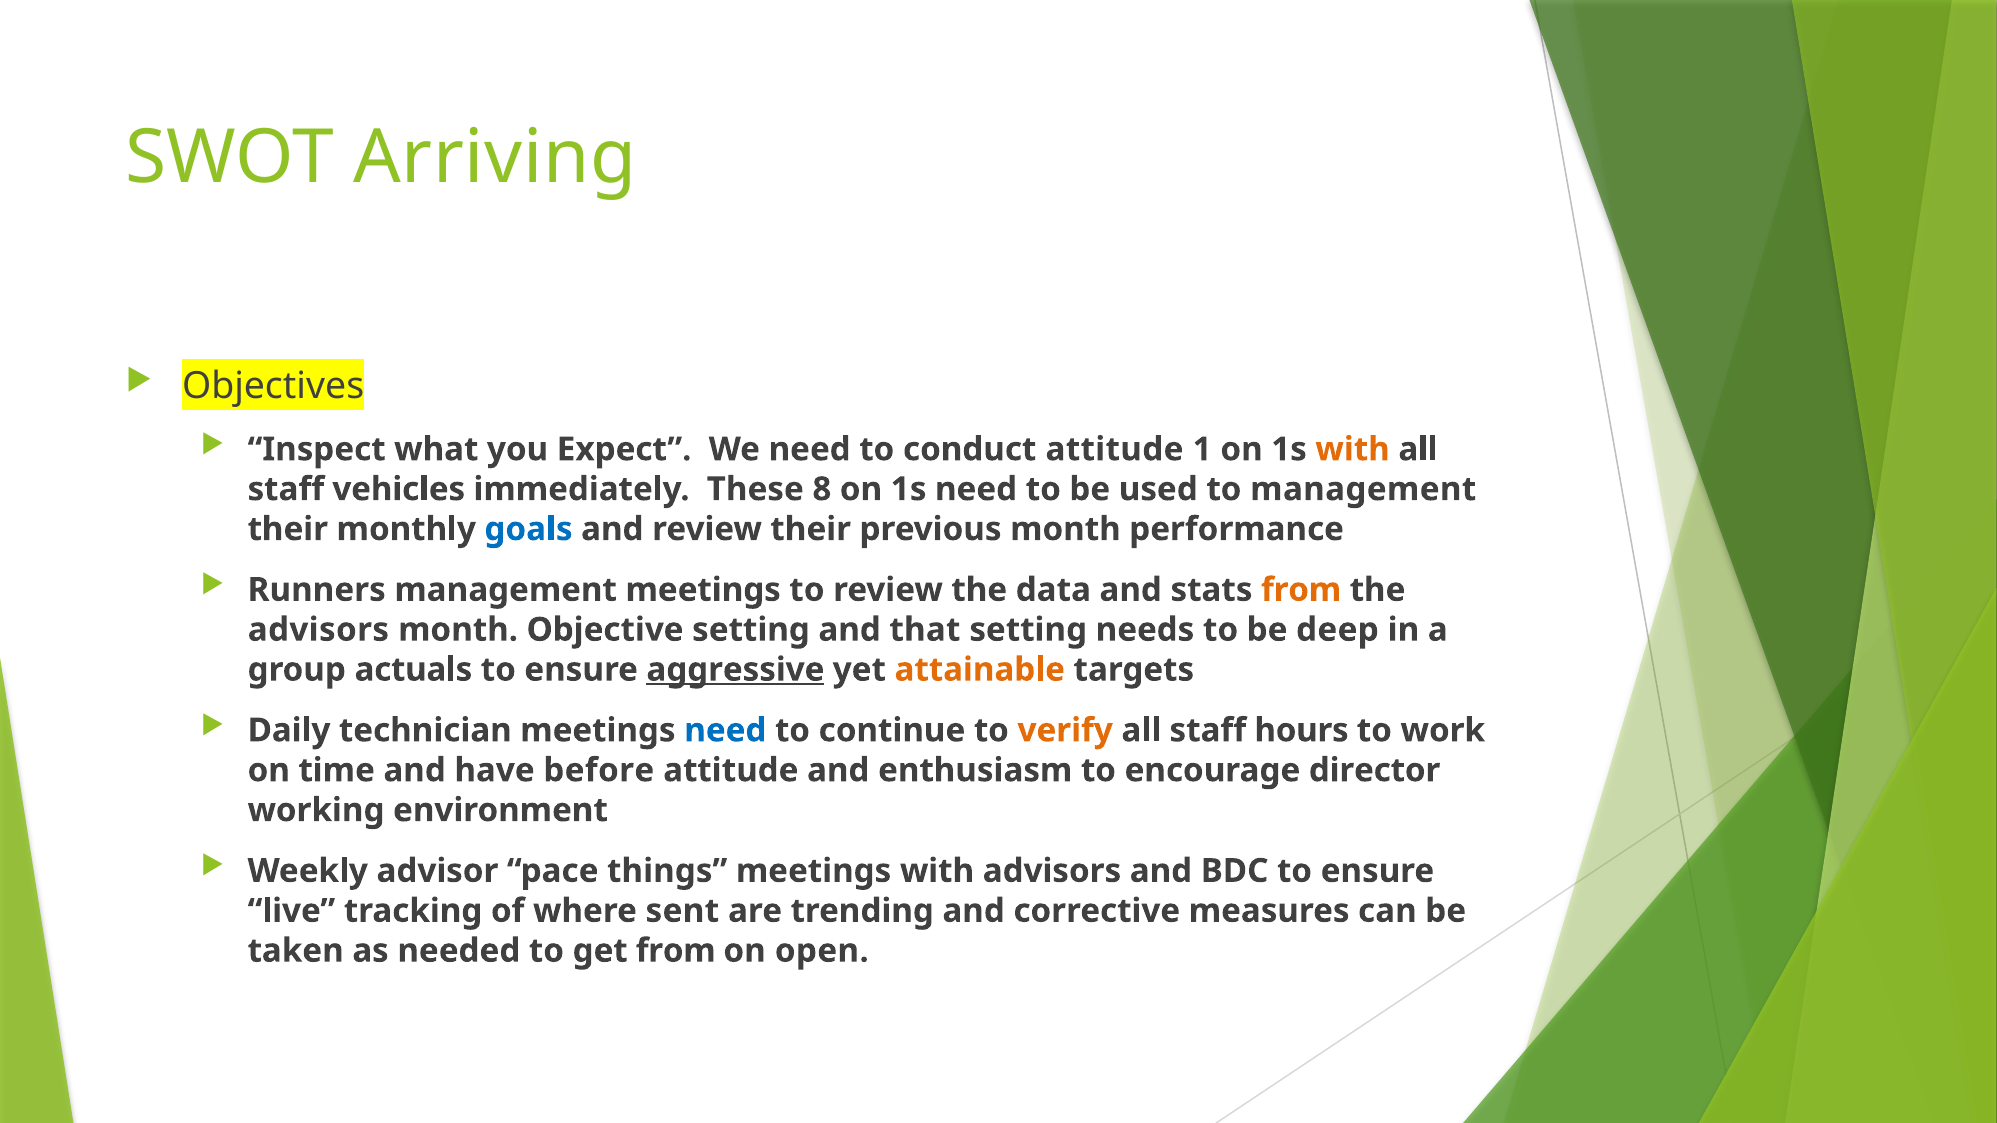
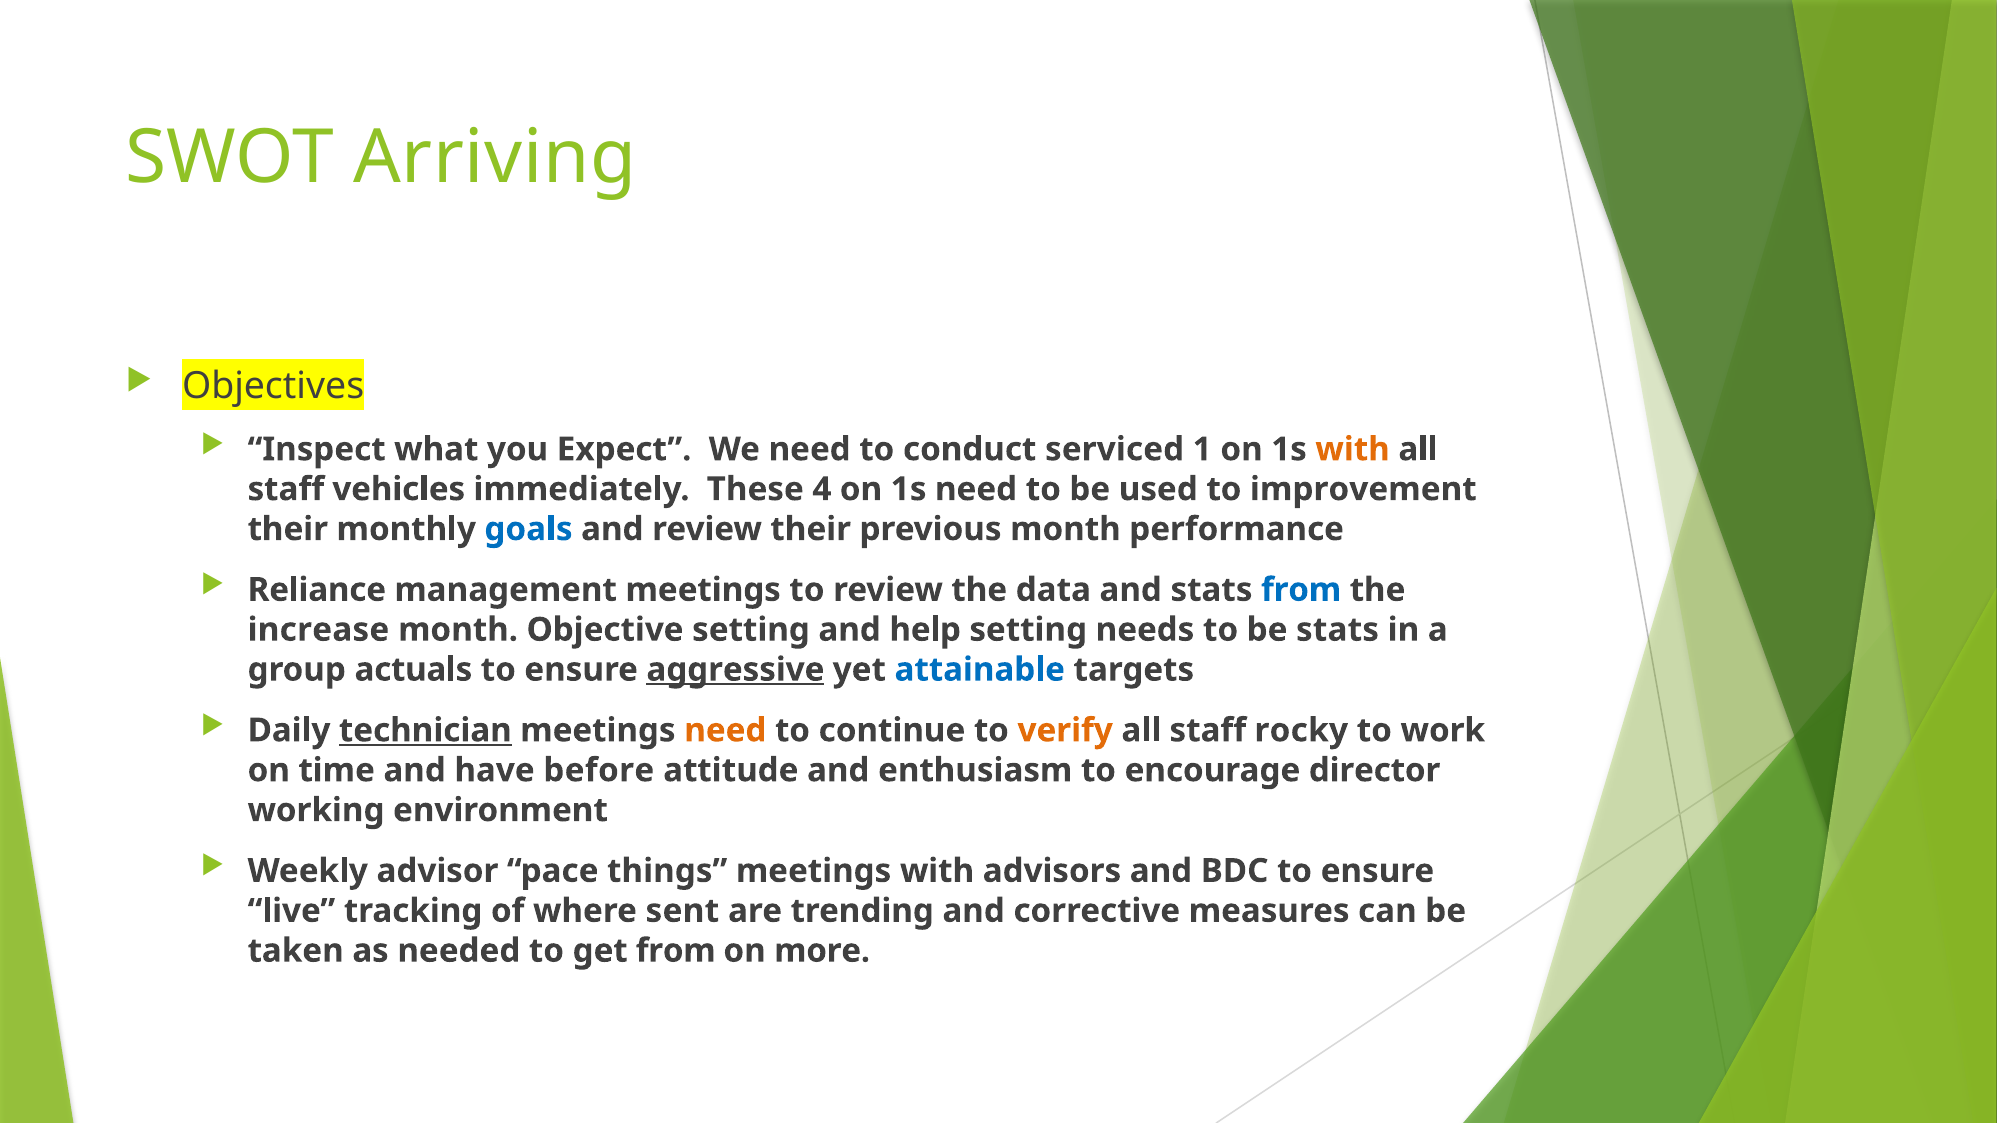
conduct attitude: attitude -> serviced (1115, 449)
8: 8 -> 4 (822, 489)
to management: management -> improvement (1363, 489)
Runners: Runners -> Reliance (317, 590)
from colour: orange -> blue (1301, 590)
advisors: advisors -> increase (318, 630)
that: that -> help (925, 630)
be deep: deep -> stats (1337, 630)
attainable colour: orange -> blue (980, 670)
technician underline: none -> present (425, 731)
need colour: blue -> orange (725, 731)
hours: hours -> rocky (1301, 731)
open: open -> more (822, 951)
